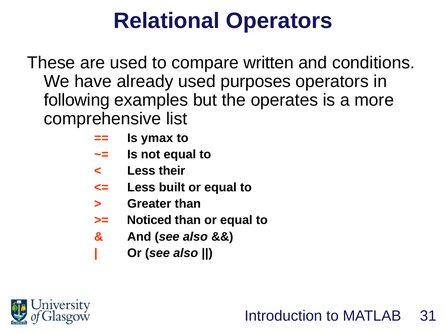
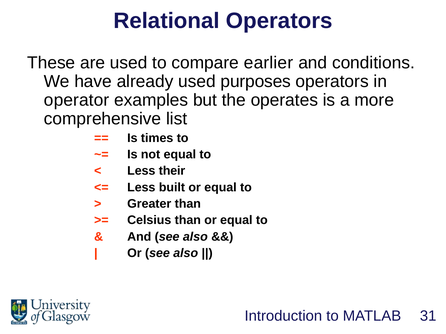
written: written -> earlier (269, 63)
following: following -> operator (77, 100)
ymax: ymax -> times (157, 138)
Noticed: Noticed -> Celsius (149, 221)
